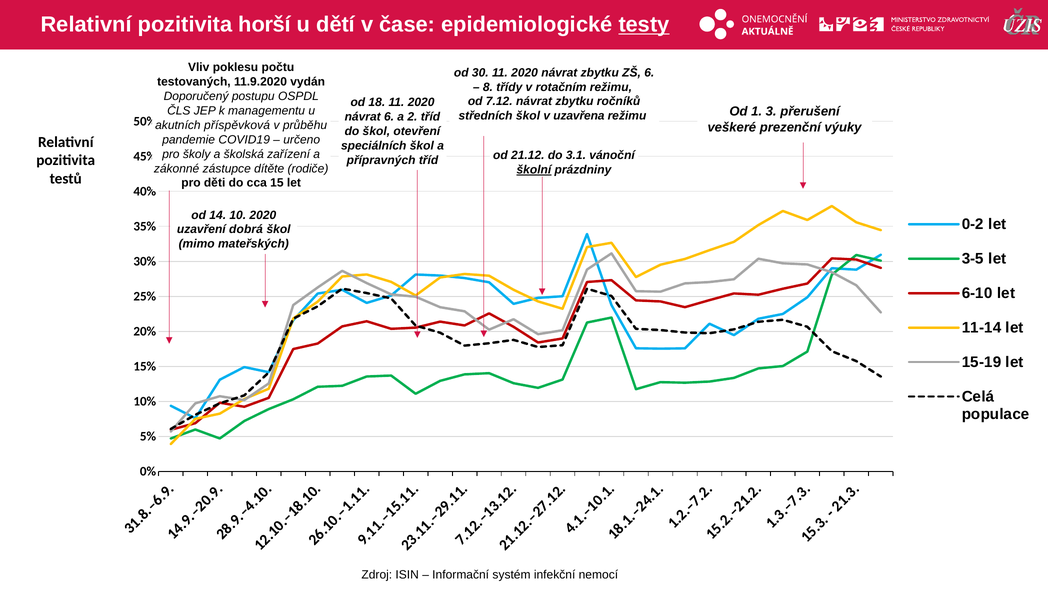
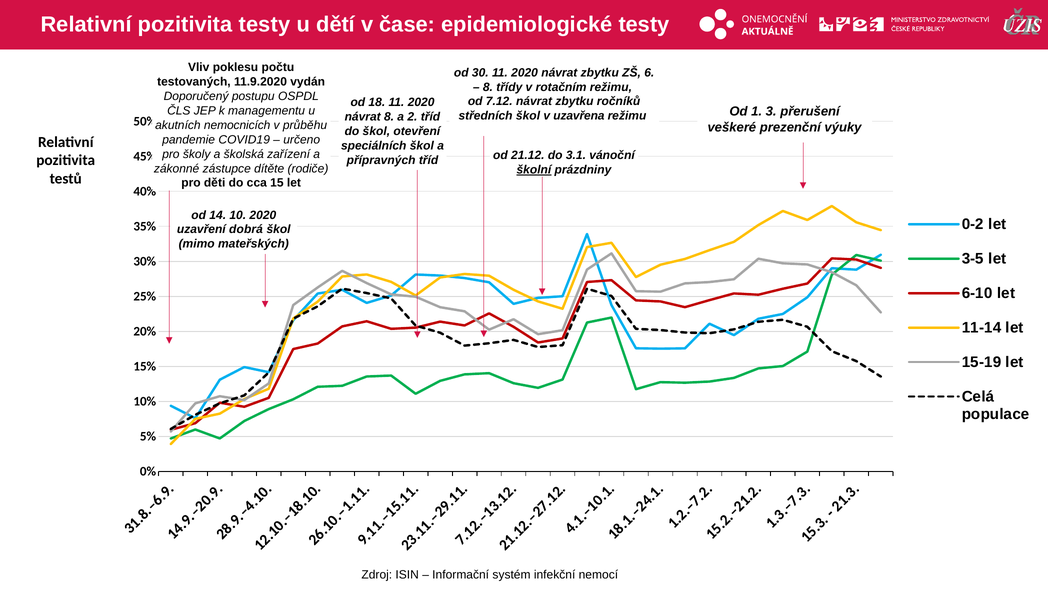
pozitivita horší: horší -> testy (264, 25)
testy underline: present -> none (644, 25)
návrat 6: 6 -> 8 (389, 117)
příspěvková: příspěvková -> nemocnicích (237, 125)
